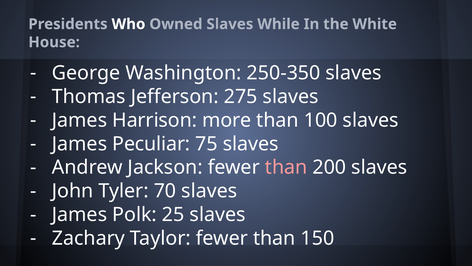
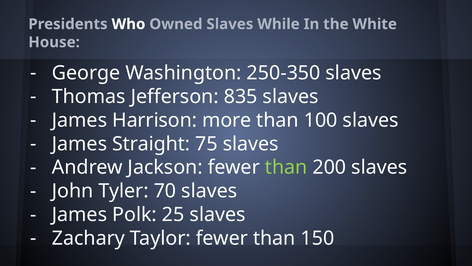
275: 275 -> 835 (241, 96)
Peculiar: Peculiar -> Straight (151, 144)
than colour: pink -> light green (286, 167)
